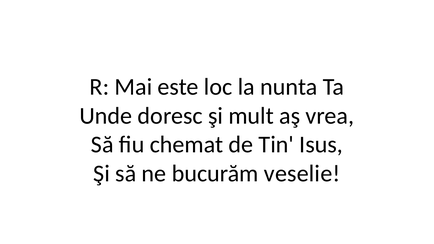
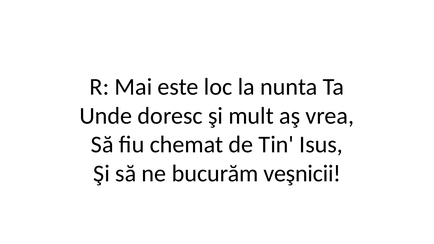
veselie: veselie -> veşnicii (302, 174)
